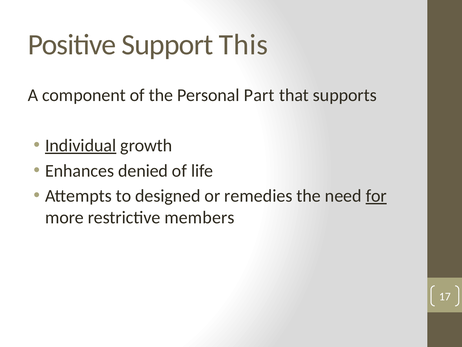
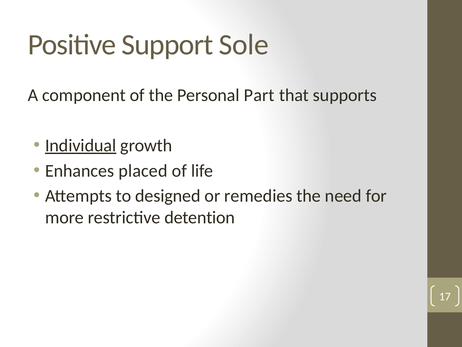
This: This -> Sole (244, 45)
denied: denied -> placed (143, 171)
for underline: present -> none (376, 196)
members: members -> detention (200, 217)
